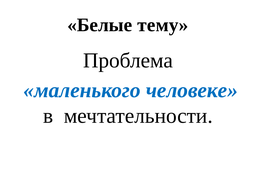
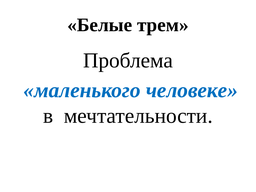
тему: тему -> трем (163, 25)
